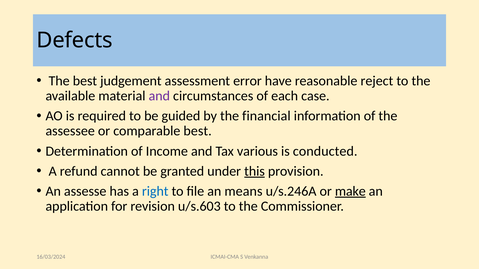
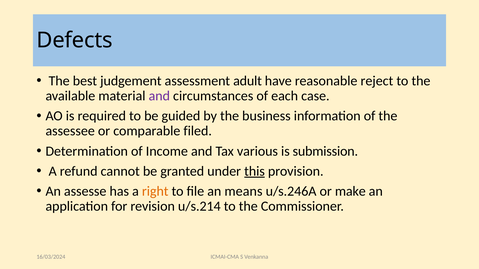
error: error -> adult (248, 81)
financial: financial -> business (266, 116)
comparable best: best -> filed (198, 131)
conducted: conducted -> submission (325, 151)
right colour: blue -> orange (155, 192)
make underline: present -> none (350, 192)
u/s.603: u/s.603 -> u/s.214 (199, 207)
